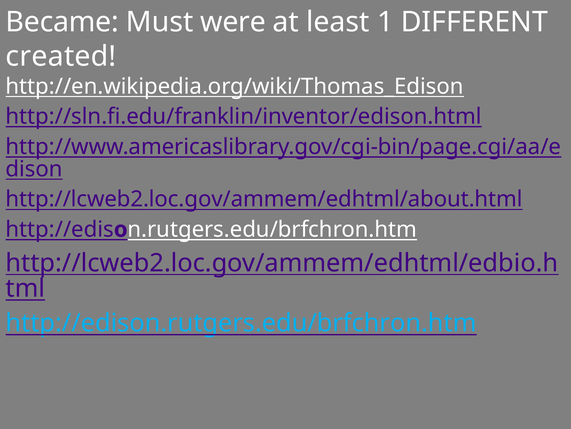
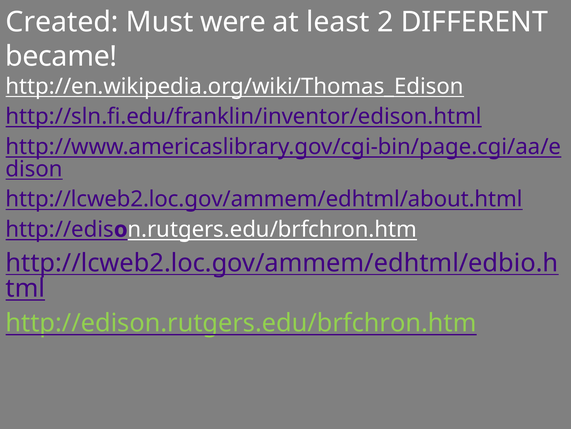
Became: Became -> Created (62, 22)
1: 1 -> 2 (385, 22)
created: created -> became (61, 56)
http://edison.rutgers.edu/brfchron.htm colour: light blue -> light green (241, 322)
